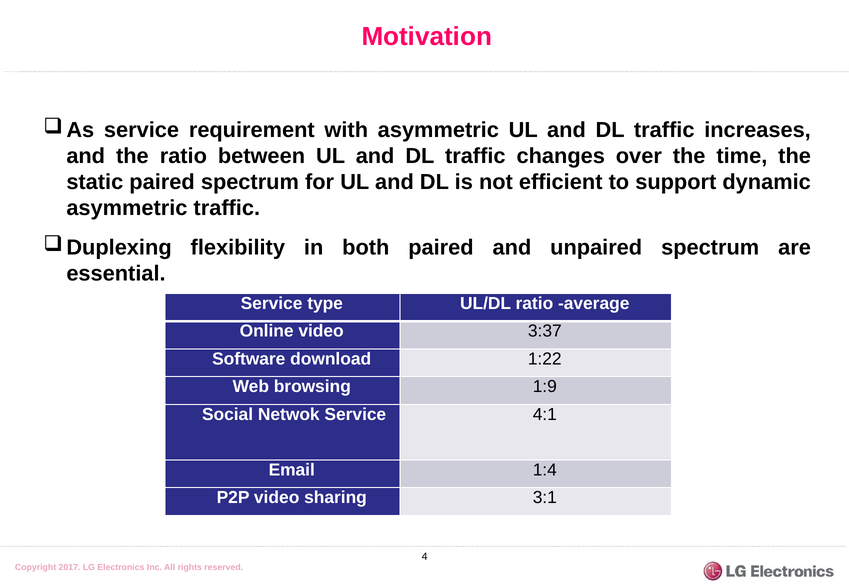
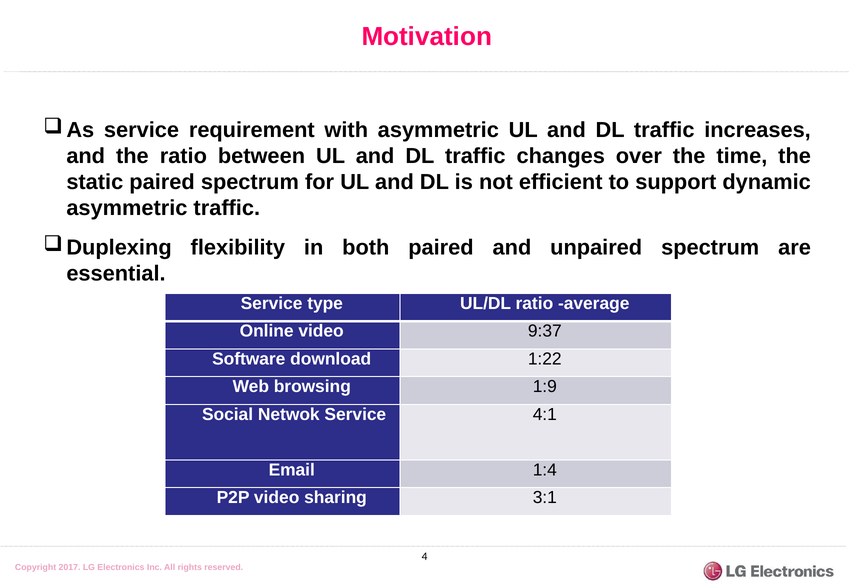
3:37: 3:37 -> 9:37 (545, 332)
